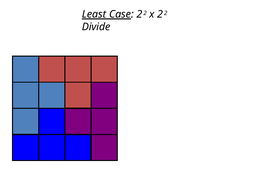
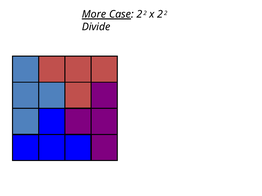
Least: Least -> More (94, 14)
